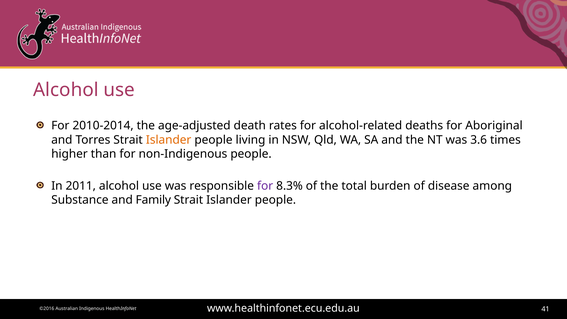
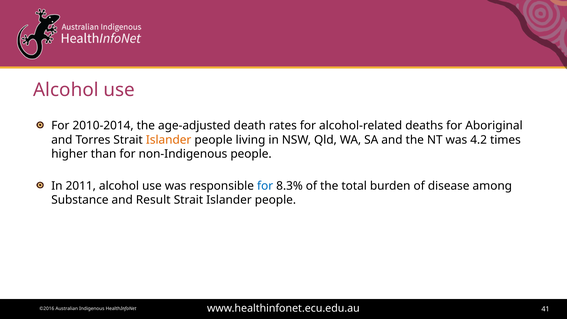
3.6: 3.6 -> 4.2 (479, 140)
for colour: purple -> blue (265, 186)
Family: Family -> Result (153, 200)
